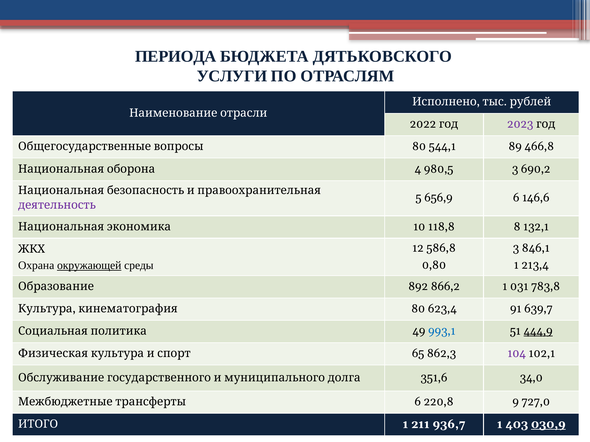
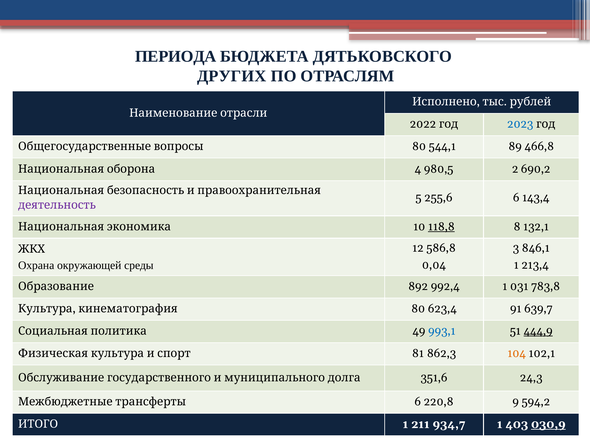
УСЛУГИ: УСЛУГИ -> ДРУГИХ (232, 76)
2023 colour: purple -> blue (520, 124)
980,5 3: 3 -> 2 (515, 169)
656,9: 656,9 -> 255,6 (438, 198)
146,6: 146,6 -> 143,4 (536, 198)
118,8 underline: none -> present (441, 227)
окружающей underline: present -> none (89, 266)
0,80: 0,80 -> 0,04 (434, 265)
866,2: 866,2 -> 992,4 (445, 287)
65: 65 -> 81 (418, 354)
104 colour: purple -> orange (517, 354)
34,0: 34,0 -> 24,3 (531, 378)
727,0: 727,0 -> 594,2 (536, 402)
936,7: 936,7 -> 934,7 (449, 425)
